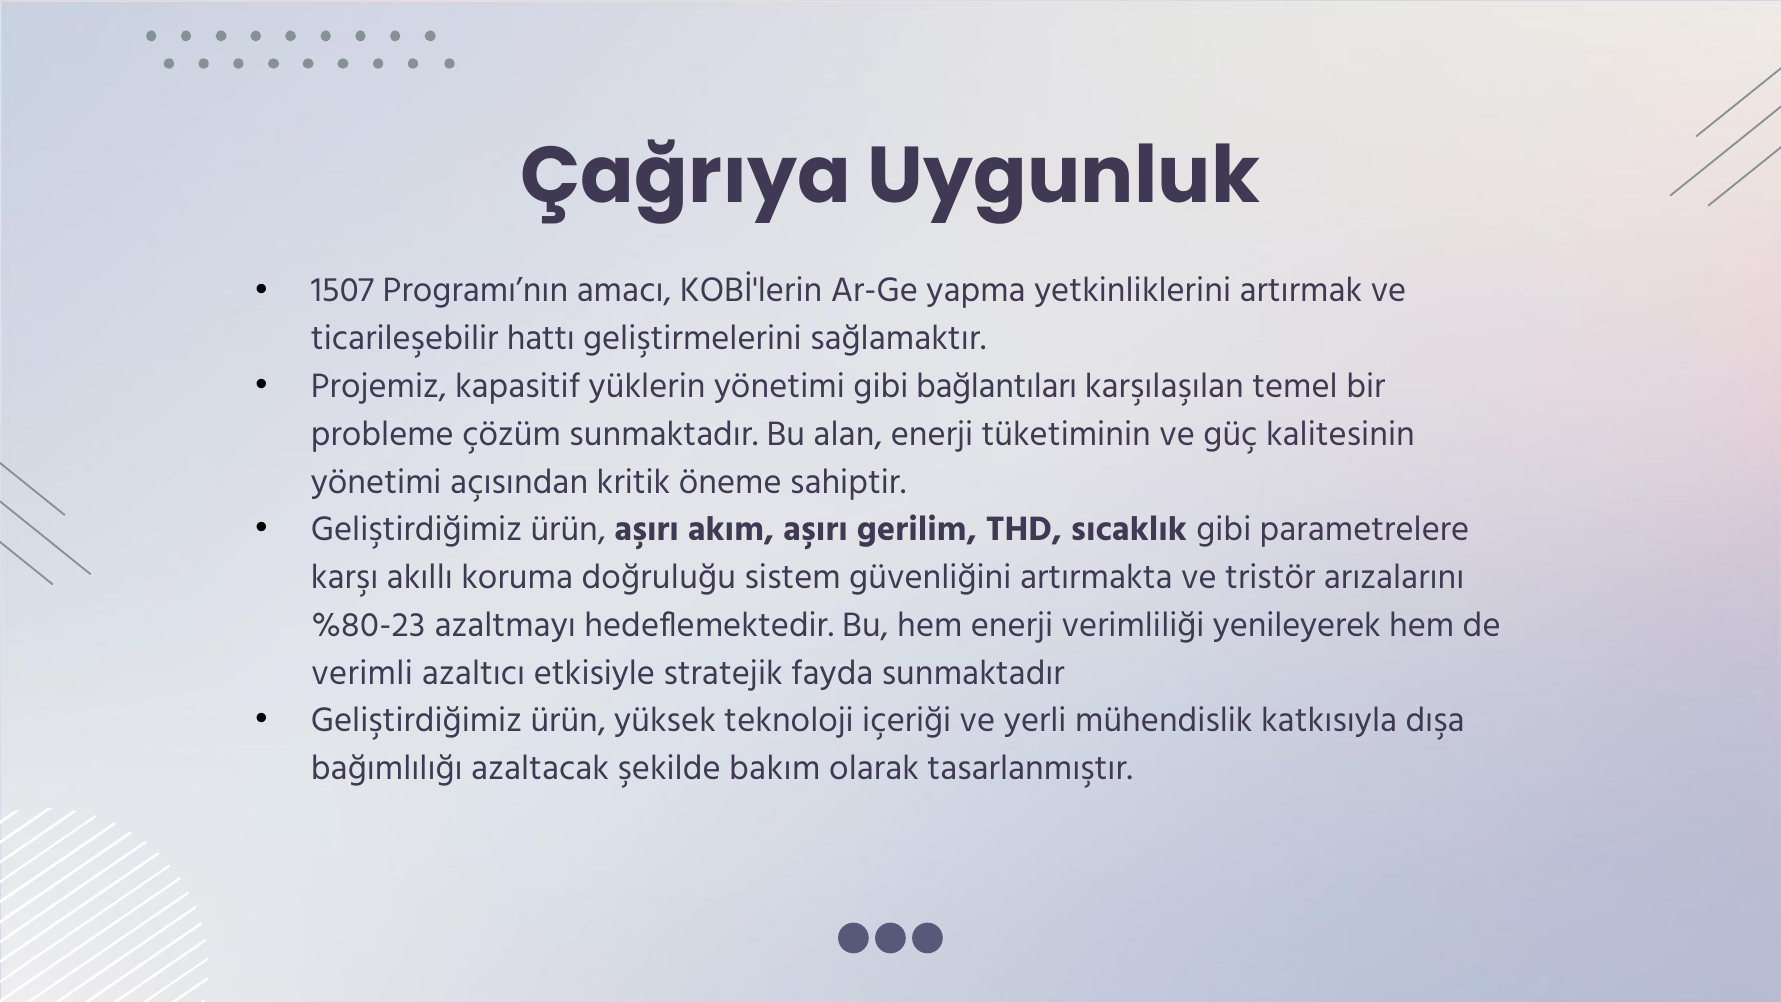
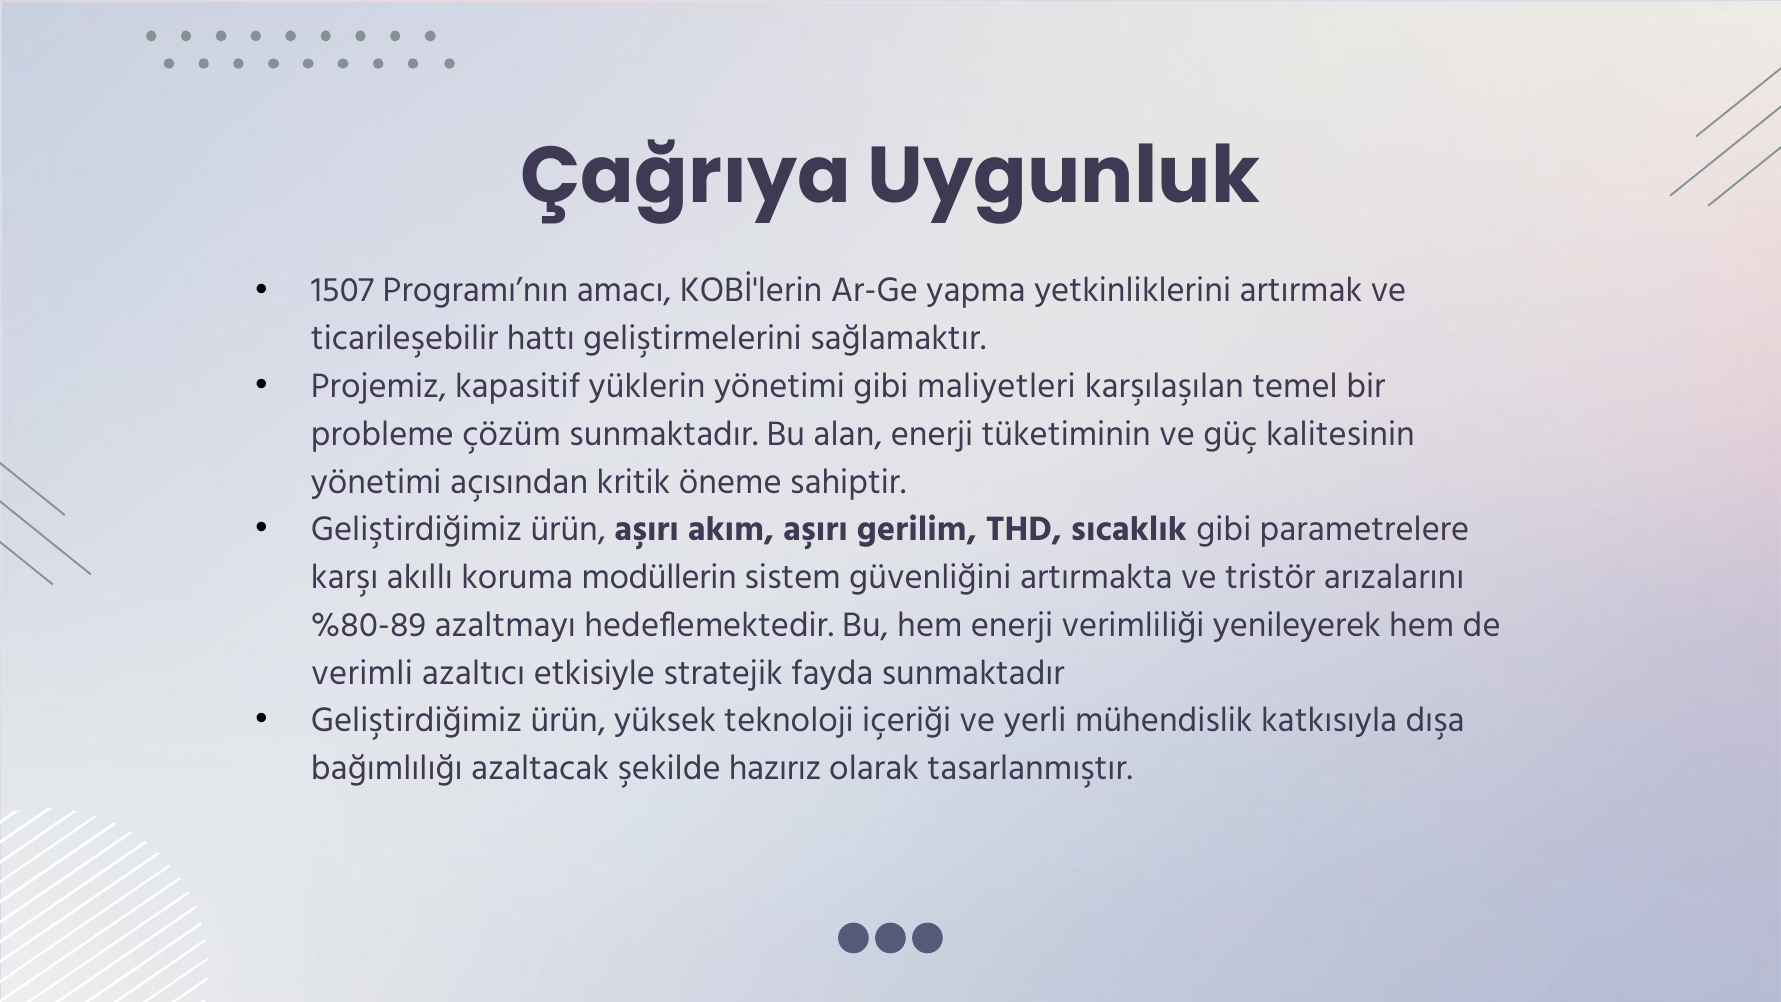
bağlantıları: bağlantıları -> maliyetleri (996, 386)
doğruluğu: doğruluğu -> modüllerin (659, 577)
%80-23: %80-23 -> %80-89 (369, 625)
bakım: bakım -> hazırız (775, 768)
